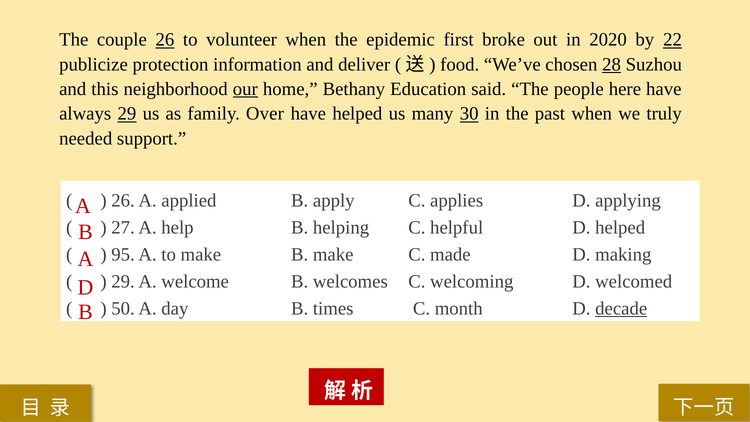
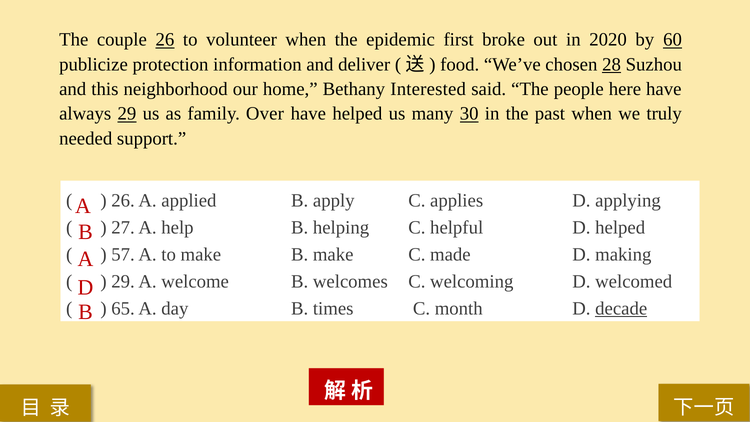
22: 22 -> 60 (673, 40)
our underline: present -> none (245, 89)
Education: Education -> Interested (428, 89)
95: 95 -> 57 (123, 254)
50: 50 -> 65 (123, 308)
